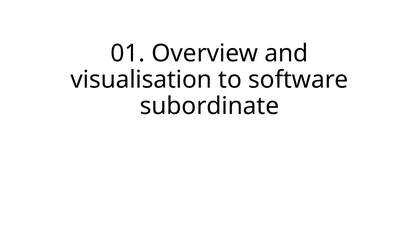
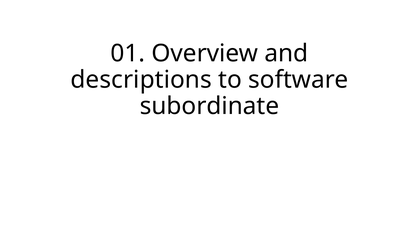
visualisation: visualisation -> descriptions (141, 80)
